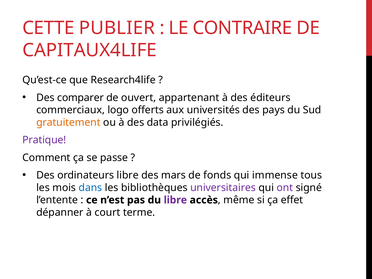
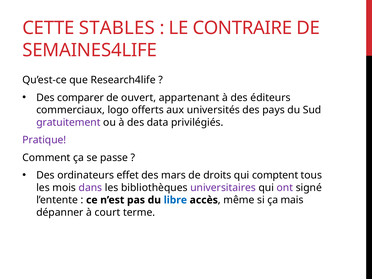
PUBLIER: PUBLIER -> STABLES (117, 28)
CAPITAUX4LIFE: CAPITAUX4LIFE -> SEMAINES4LIFE (90, 50)
gratuitement colour: orange -> purple (68, 122)
ordinateurs libre: libre -> effet (128, 175)
fonds: fonds -> droits (217, 175)
immense: immense -> comptent (275, 175)
dans colour: blue -> purple (90, 188)
libre colour: purple -> blue (175, 200)
effet: effet -> mais (292, 200)
